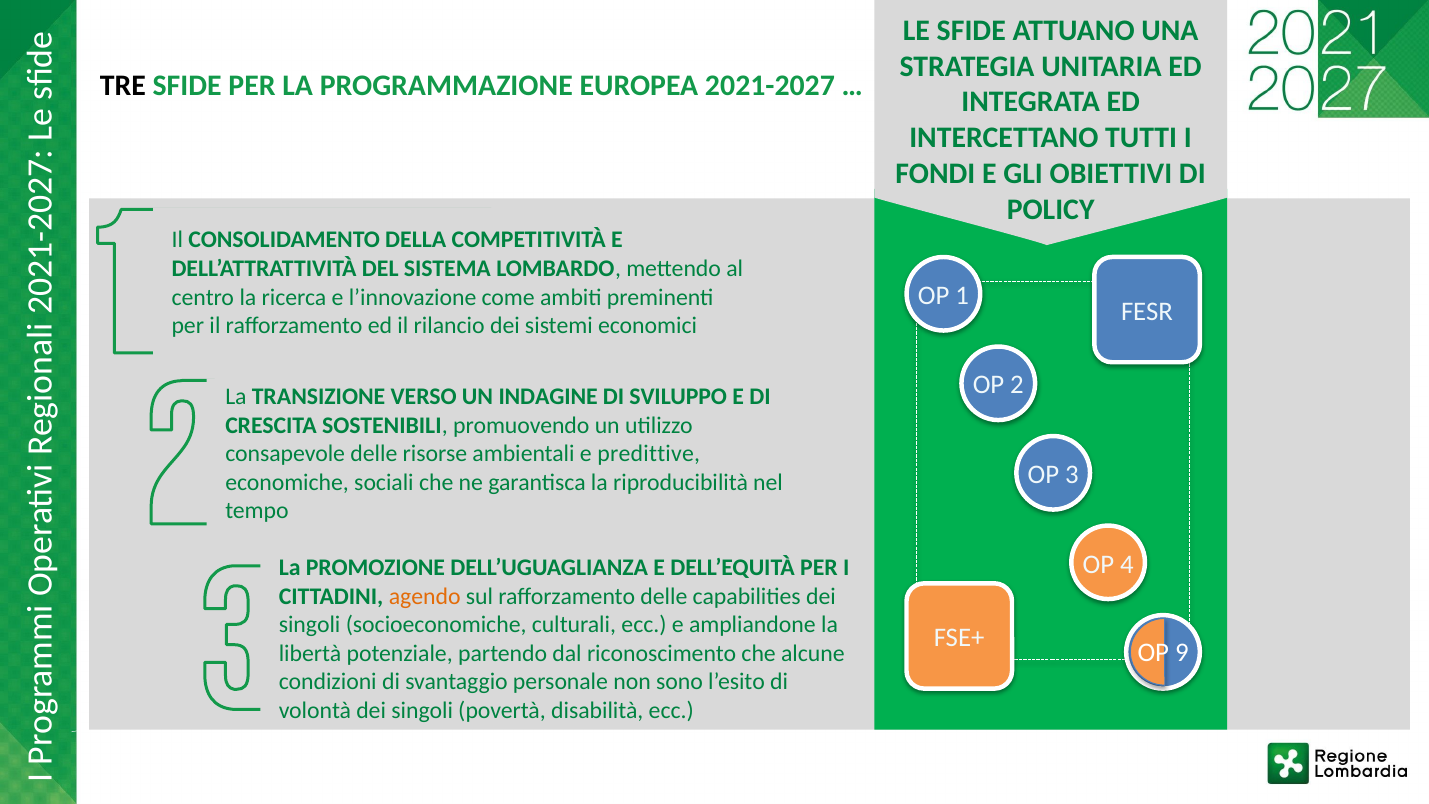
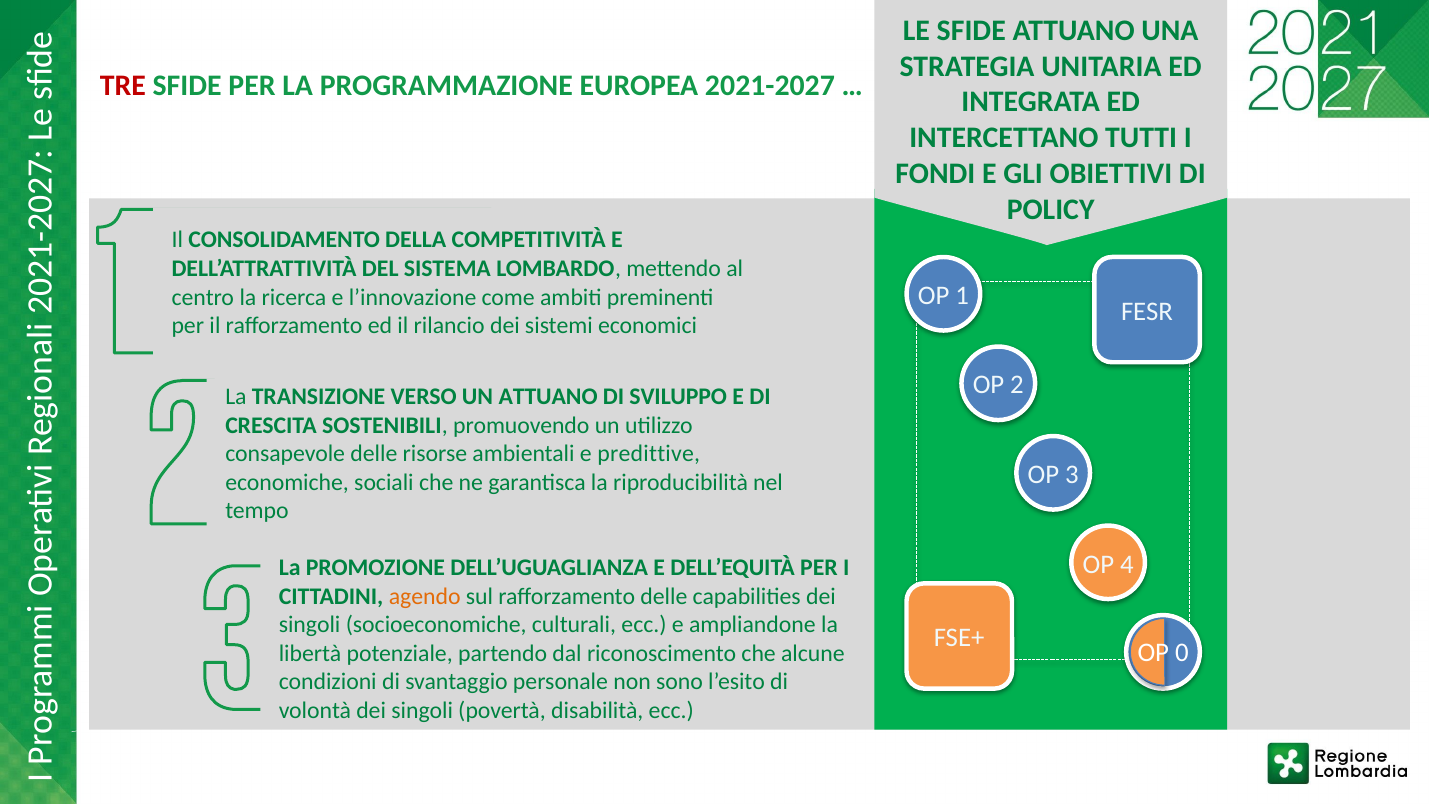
TRE colour: black -> red (123, 85)
UN INDAGINE: INDAGINE -> ATTUANO (548, 397)
OP 9: 9 -> 0 (1182, 653)
